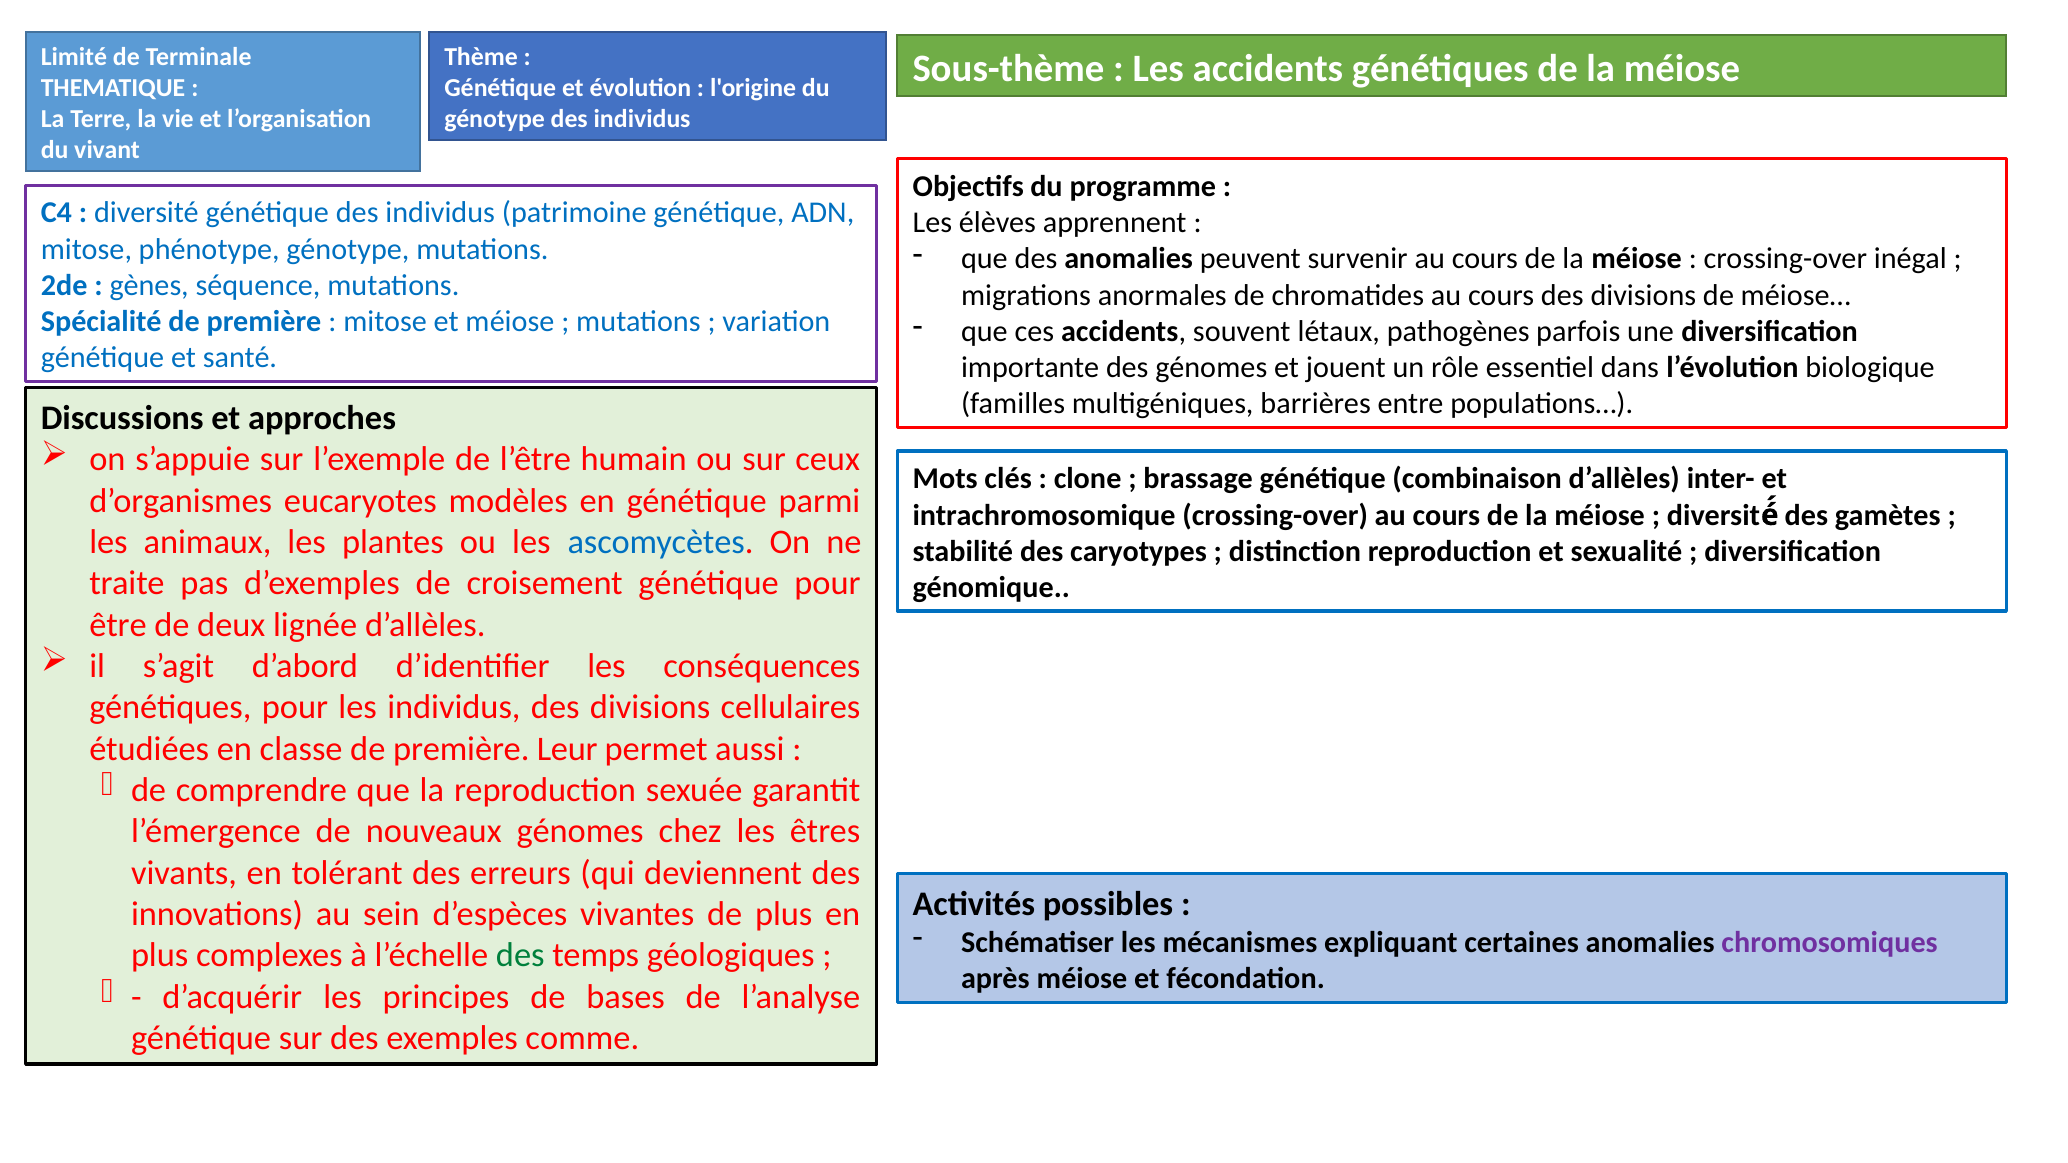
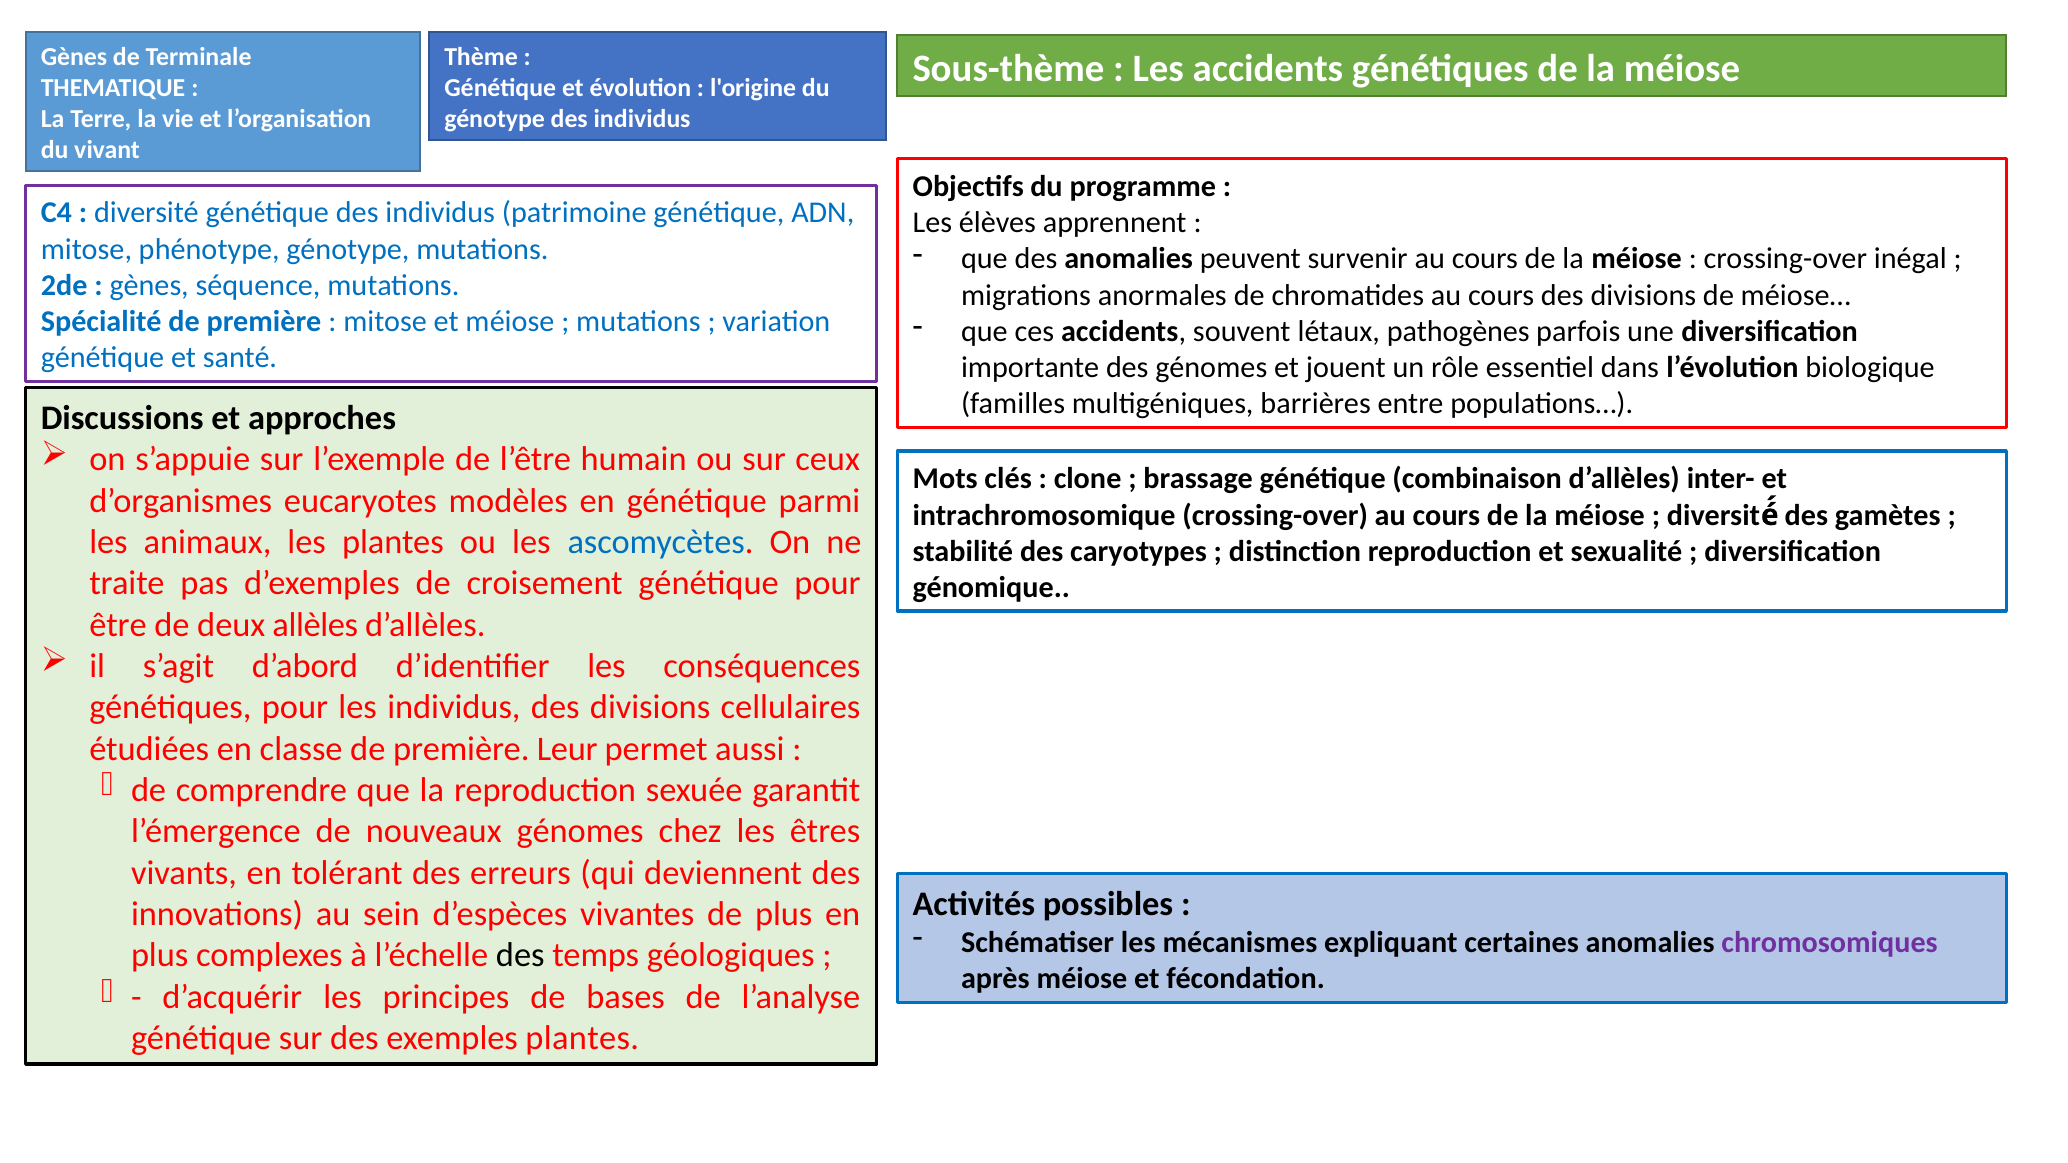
Limité: Limité -> Gènes (74, 57)
lignée: lignée -> allèles (315, 625)
des colour: green -> black (520, 956)
exemples comme: comme -> plantes (582, 1038)
